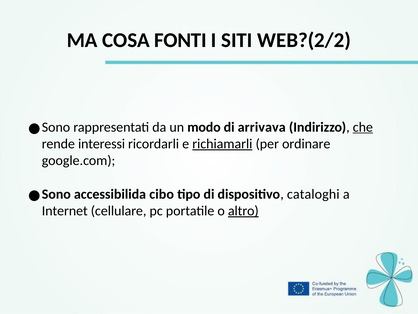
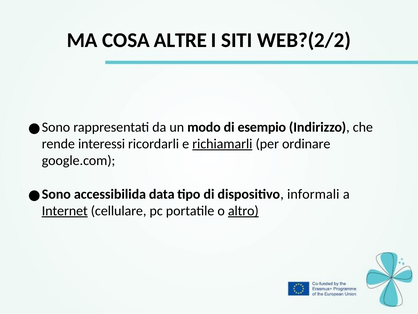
FONTI: FONTI -> ALTRE (180, 40)
arrivava: arrivava -> esempio (262, 127)
che underline: present -> none (363, 127)
cibo: cibo -> data (162, 194)
cataloghi: cataloghi -> informali (313, 194)
Internet underline: none -> present (65, 210)
